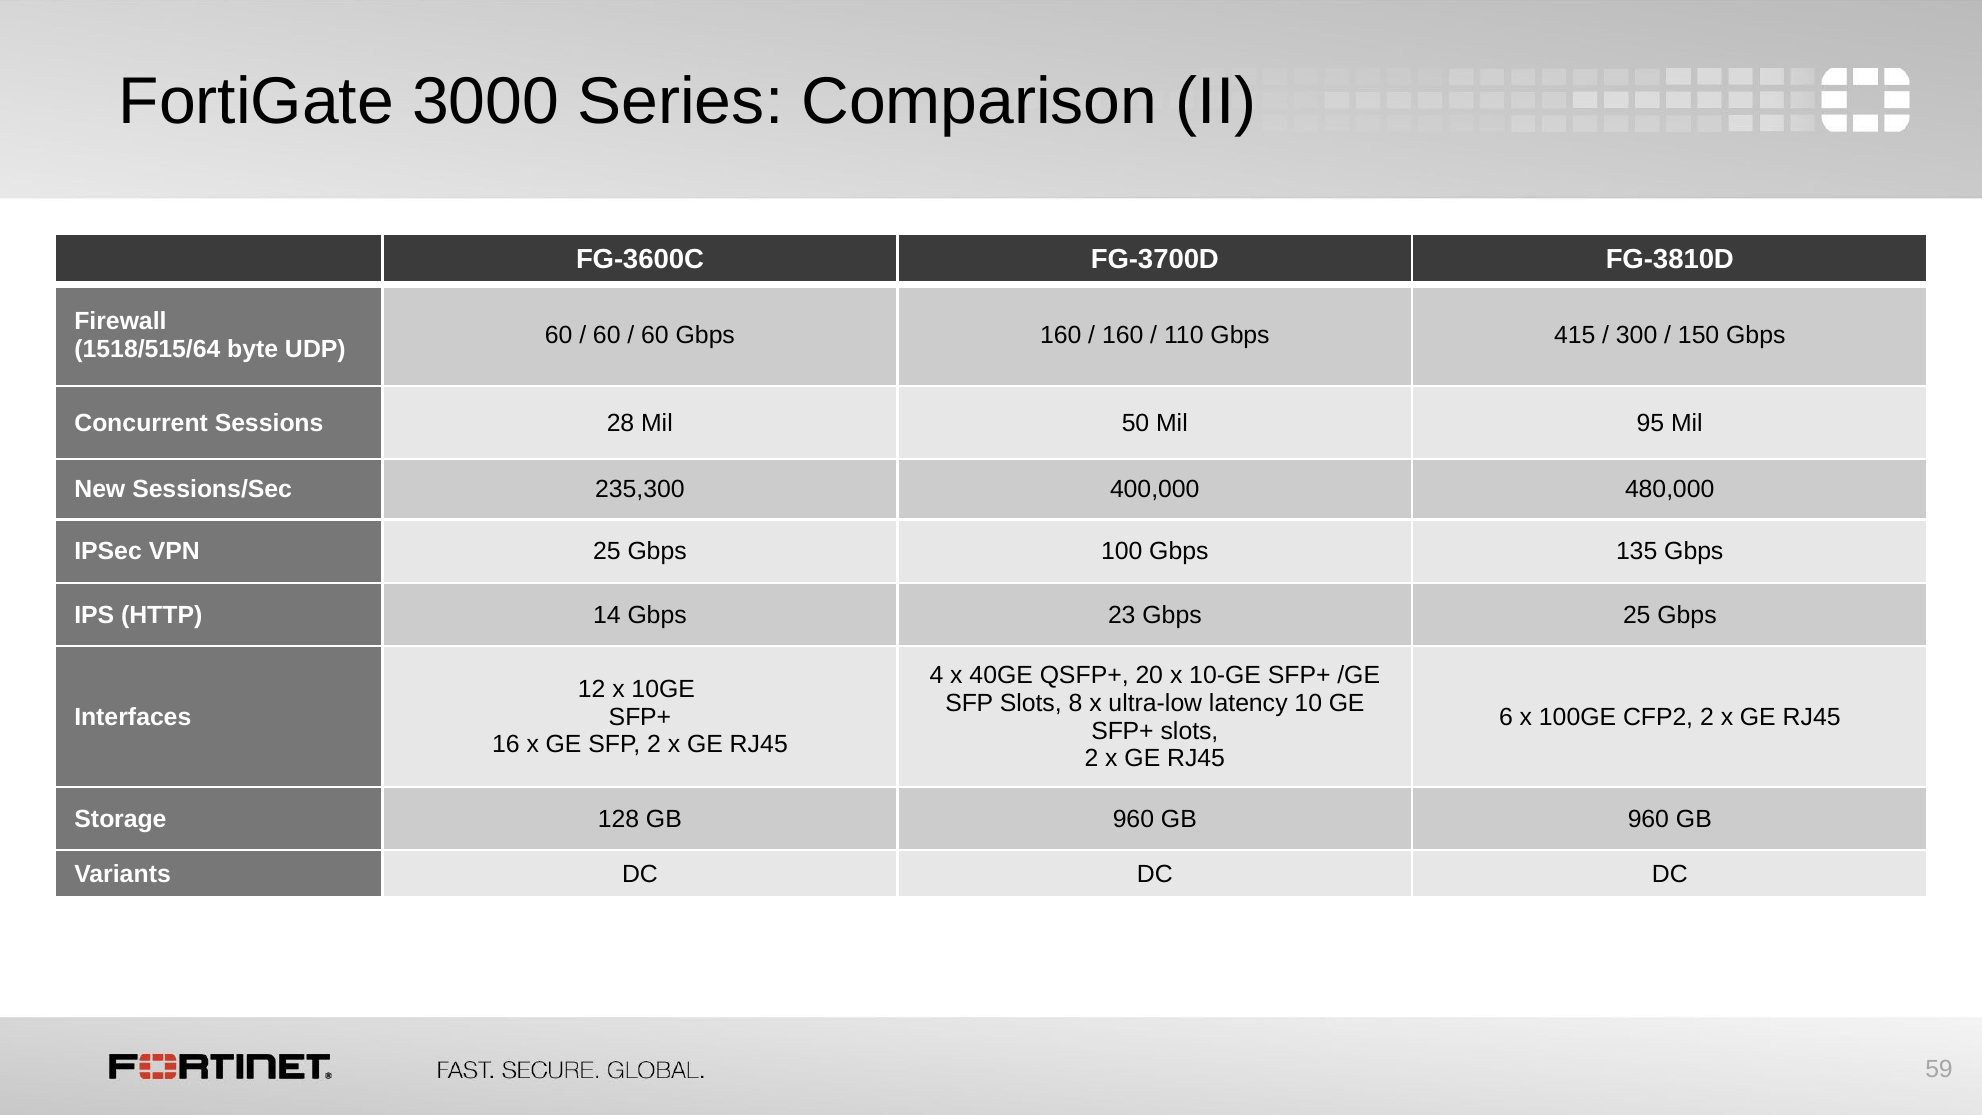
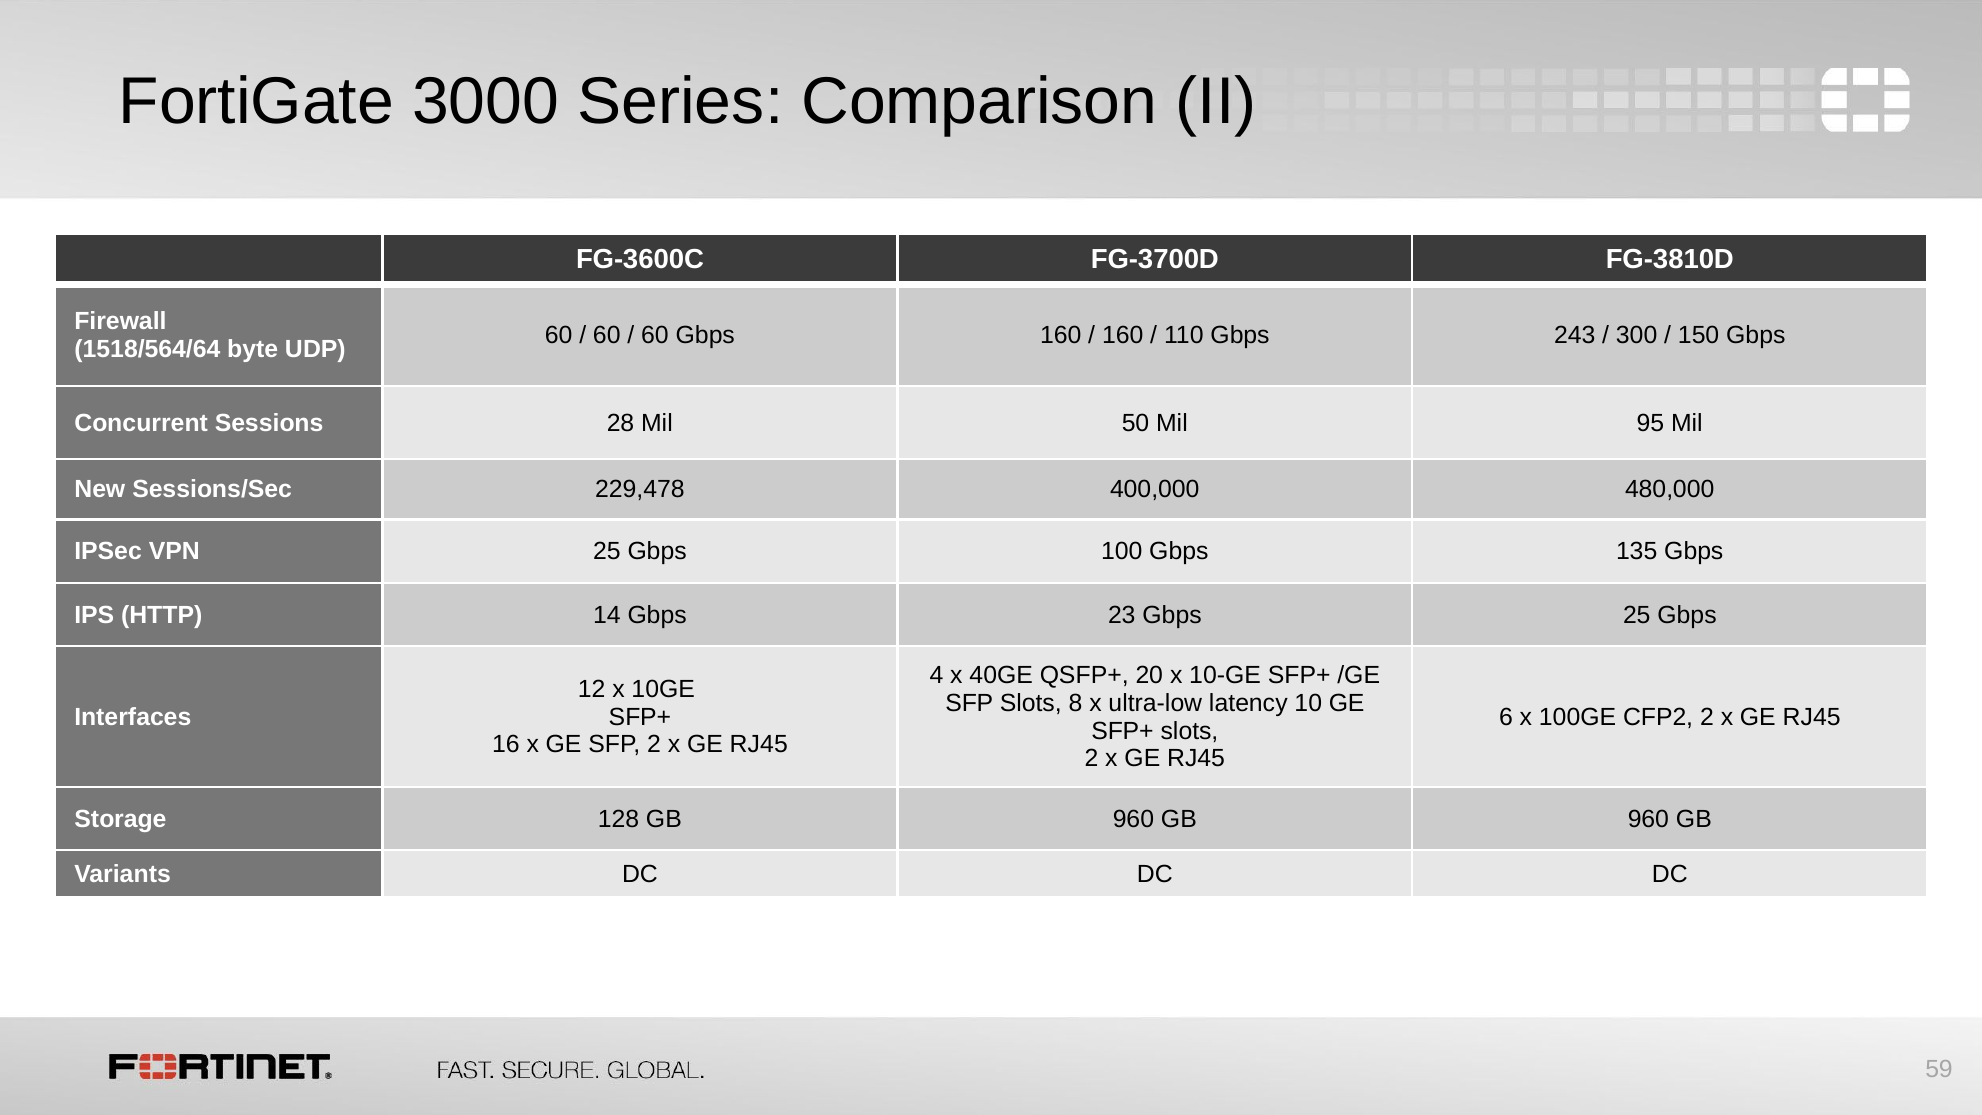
415: 415 -> 243 (1575, 336)
1518/515/64: 1518/515/64 -> 1518/564/64 (147, 349)
235,300: 235,300 -> 229,478 (640, 490)
